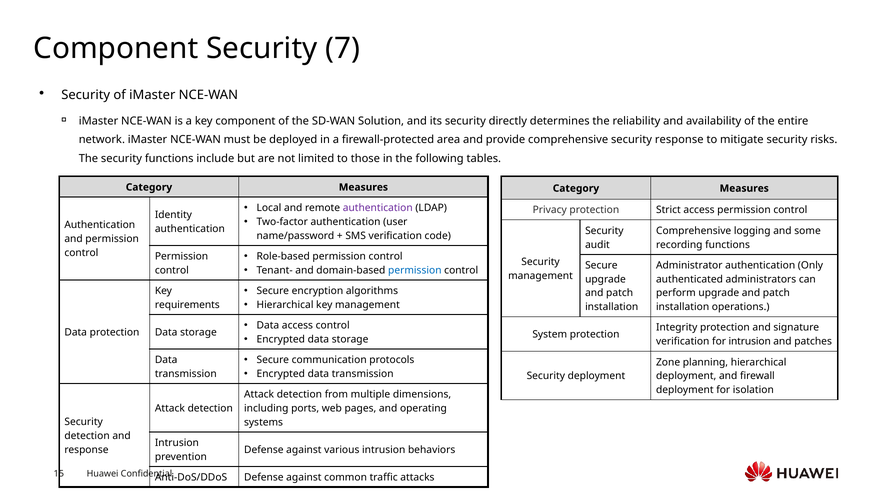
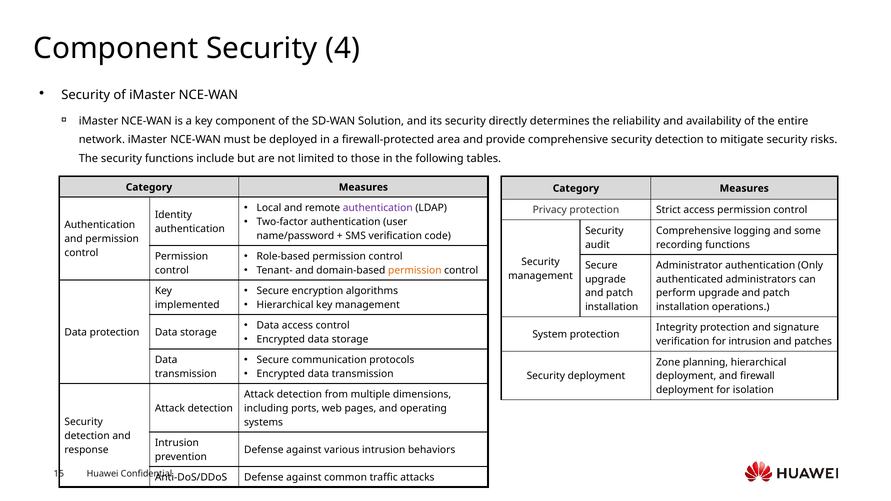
7: 7 -> 4 (343, 49)
comprehensive security response: response -> detection (679, 140)
permission colour: blue -> orange (415, 270)
requirements: requirements -> implemented (187, 305)
